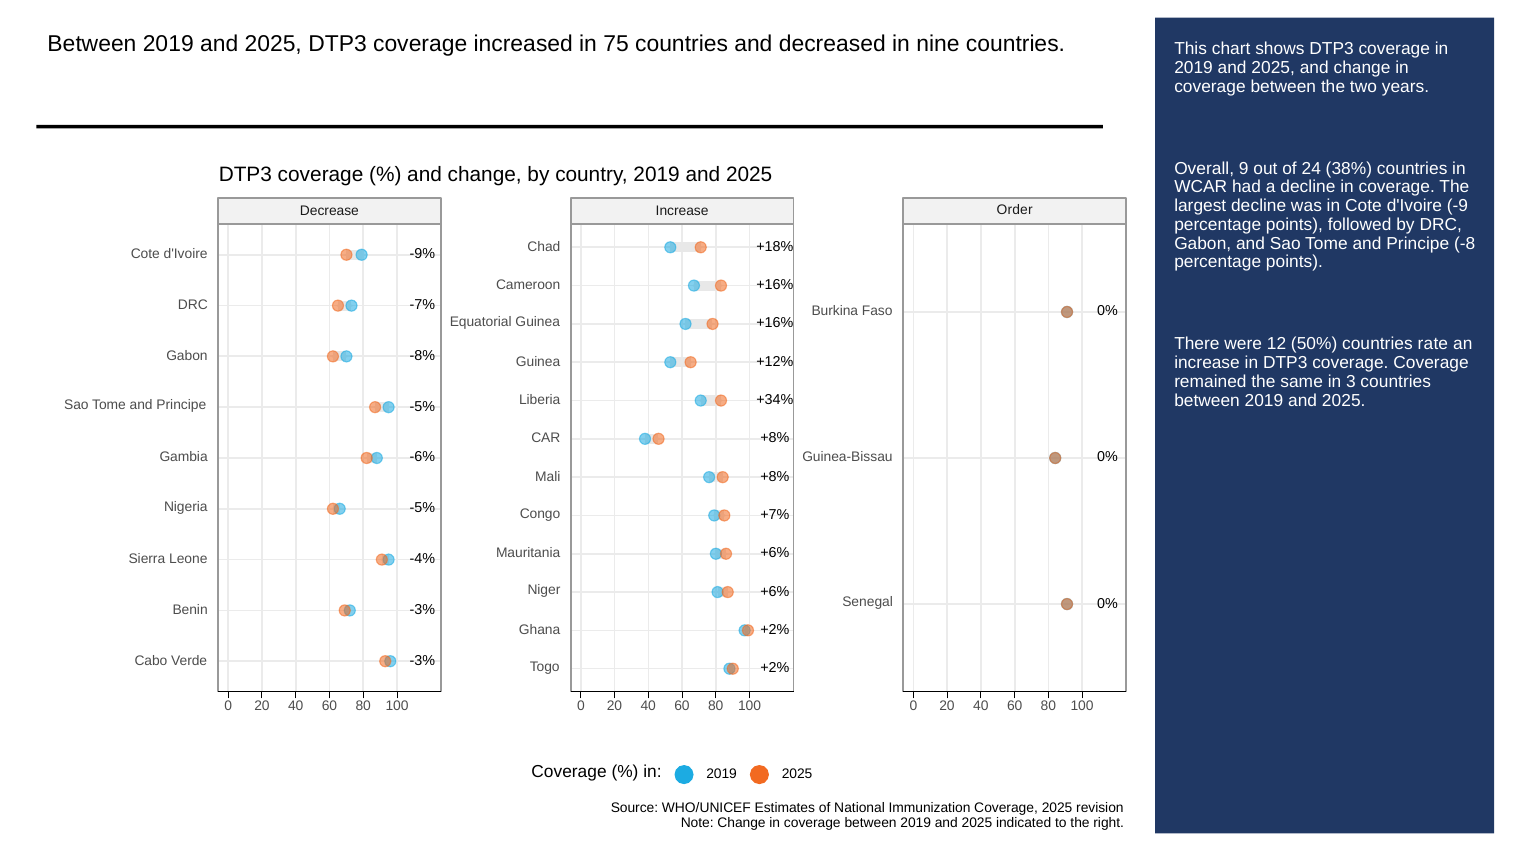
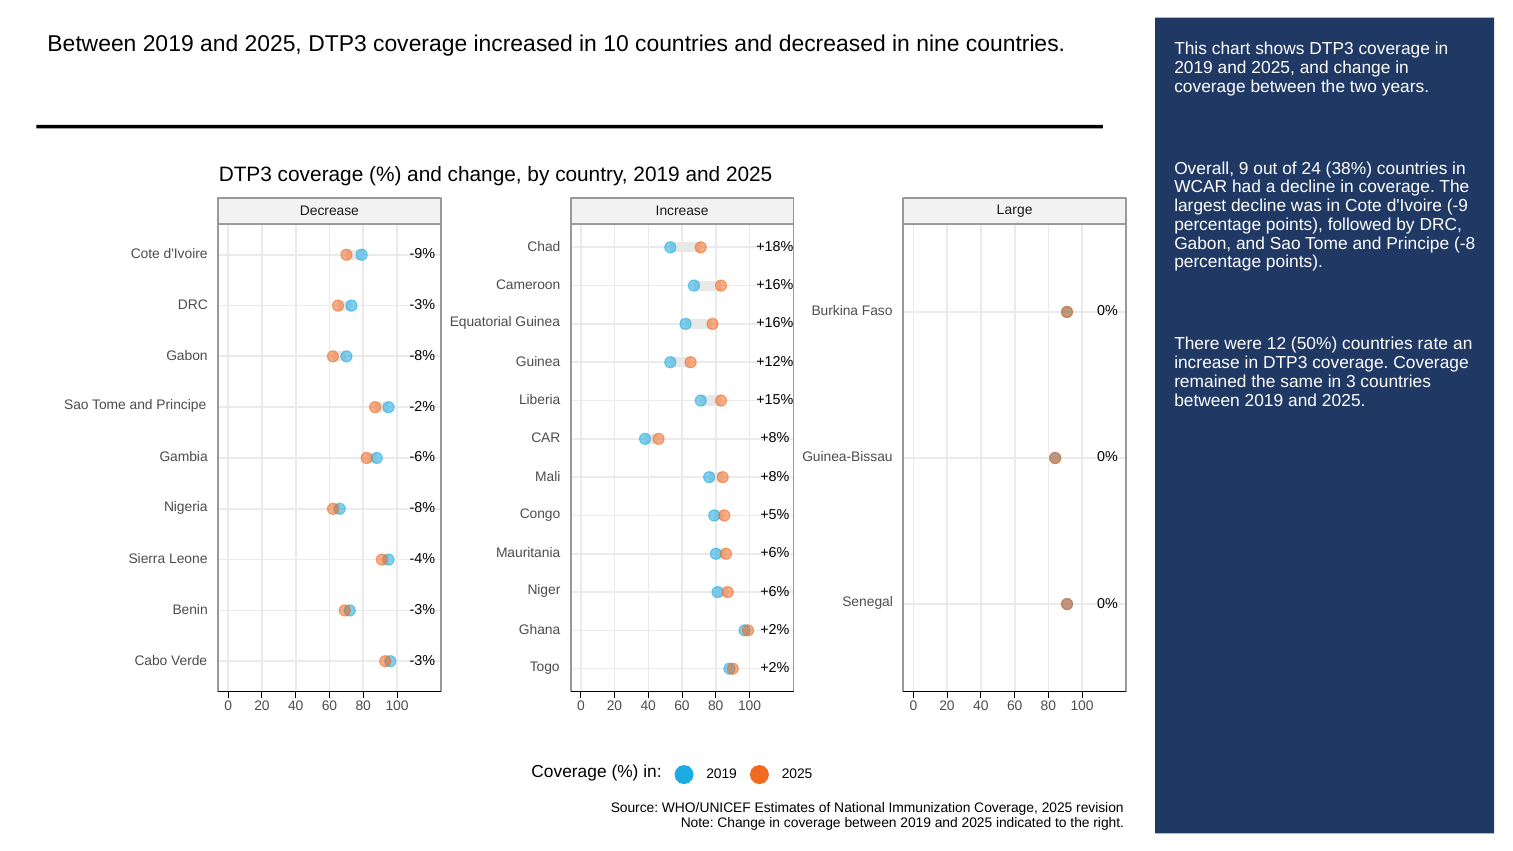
75: 75 -> 10 (616, 44)
Order: Order -> Large (1015, 210)
-7%: -7% -> -3% (422, 305)
+34%: +34% -> +15% (775, 400)
-5%: -5% -> -2% (422, 406)
-5%: -5% -> -8% (422, 508)
+7%: +7% -> +5% (775, 515)
